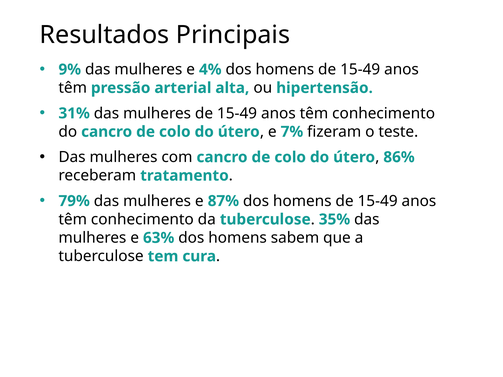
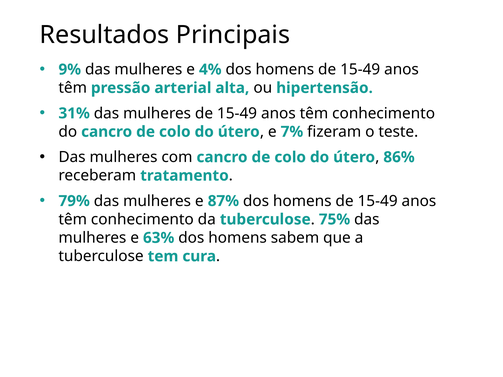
35%: 35% -> 75% (334, 220)
